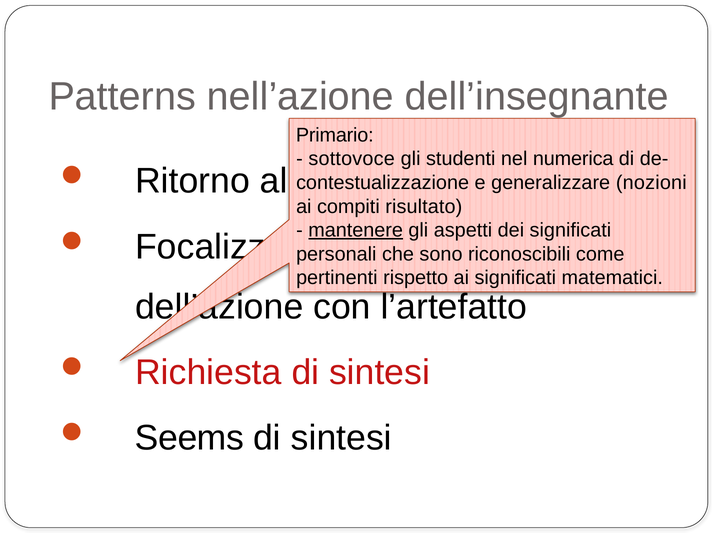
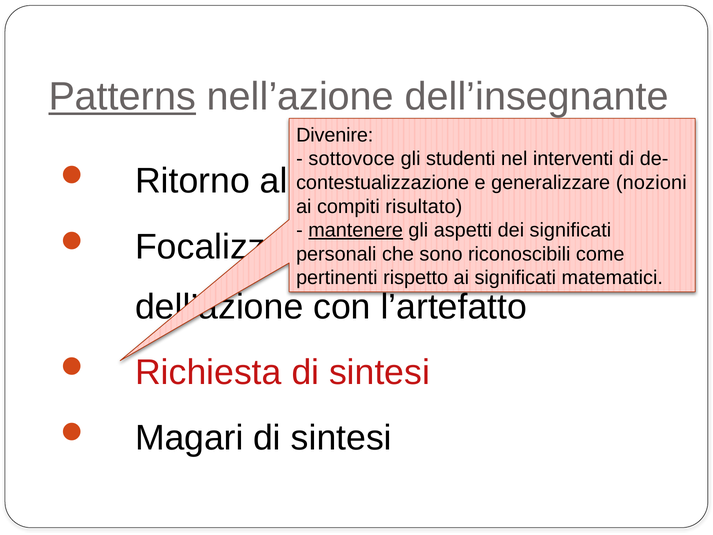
Patterns underline: none -> present (122, 97)
Primario: Primario -> Divenire (335, 135)
numerica: numerica -> interventi (573, 159)
Seems: Seems -> Magari (189, 438)
